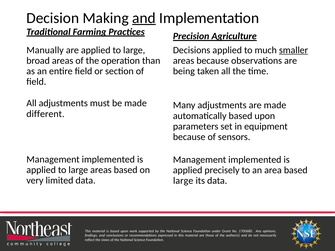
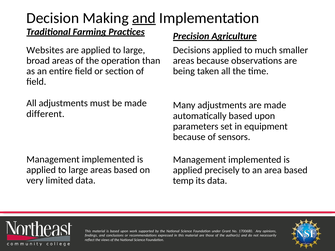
Manually: Manually -> Websites (45, 50)
smaller underline: present -> none (294, 50)
large: large -> temp (183, 181)
